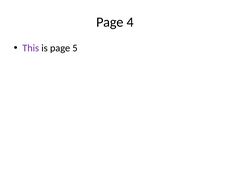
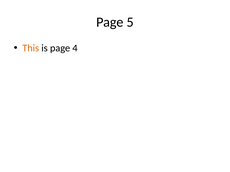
4: 4 -> 5 (130, 22)
This colour: purple -> orange (31, 48)
5: 5 -> 4 (75, 48)
